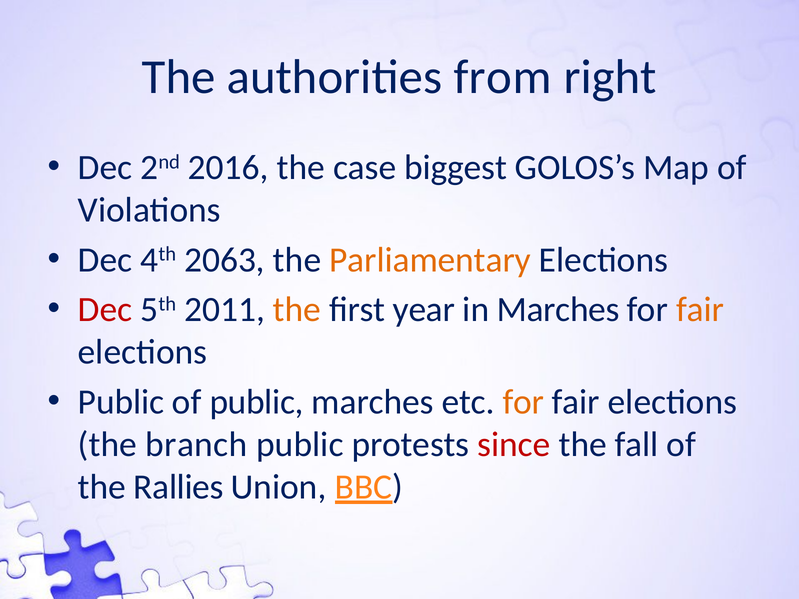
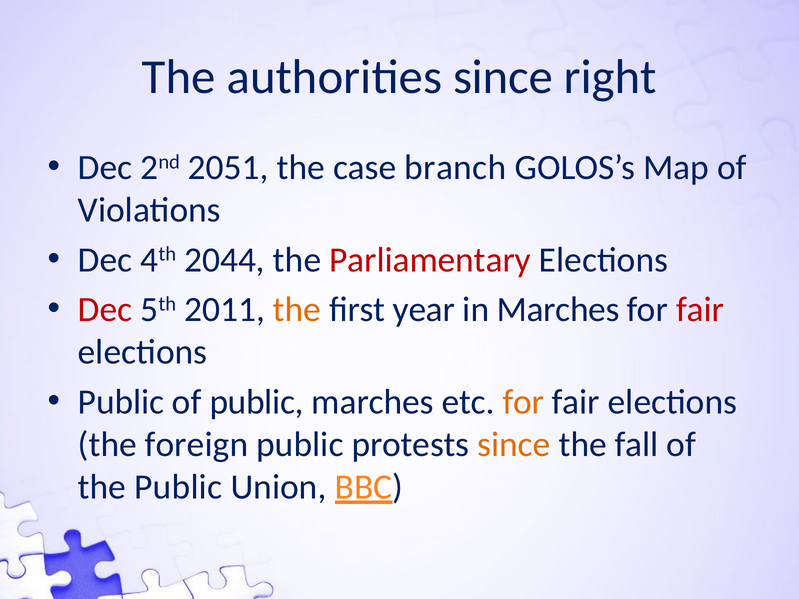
authorities from: from -> since (503, 77)
2016: 2016 -> 2051 (228, 168)
biggest: biggest -> branch (455, 168)
2063: 2063 -> 2044 (224, 260)
Parliamentary colour: orange -> red (430, 260)
fair colour: orange -> red (700, 310)
branch: branch -> foreign (197, 445)
since colour: red -> orange (514, 445)
the Rallies: Rallies -> Public (178, 487)
